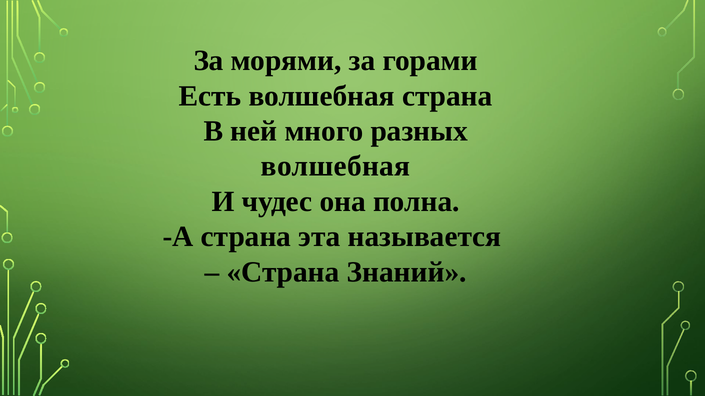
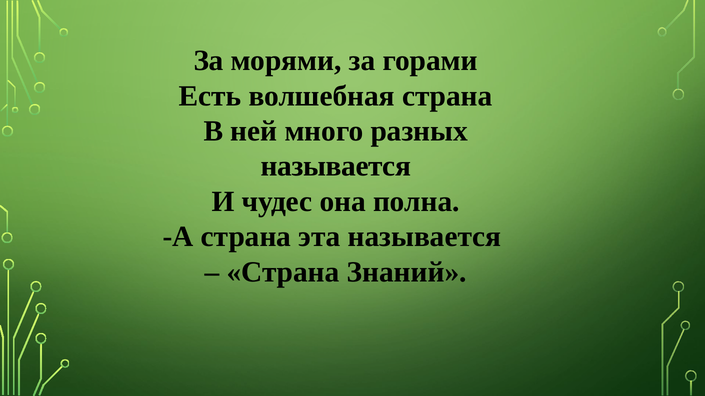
волшебная: волшебная -> называется (336, 167)
